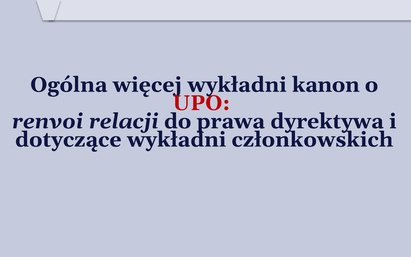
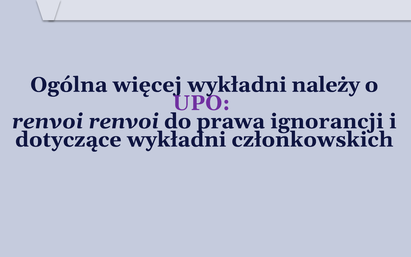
kanon: kanon -> należy (326, 85)
UPO colour: red -> purple (201, 103)
renvoi relacji: relacji -> renvoi (124, 121)
dyrektywa: dyrektywa -> ignorancji (327, 121)
